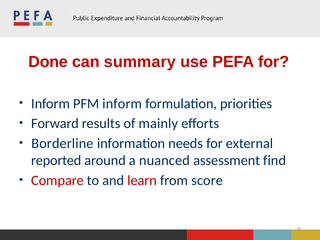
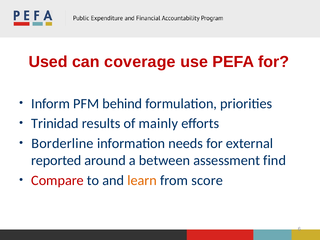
Done: Done -> Used (48, 62)
summary: summary -> coverage (140, 62)
PFM inform: inform -> behind (122, 104)
Forward: Forward -> Trinidad (55, 123)
nuanced: nuanced -> between (165, 160)
learn colour: red -> orange (142, 180)
